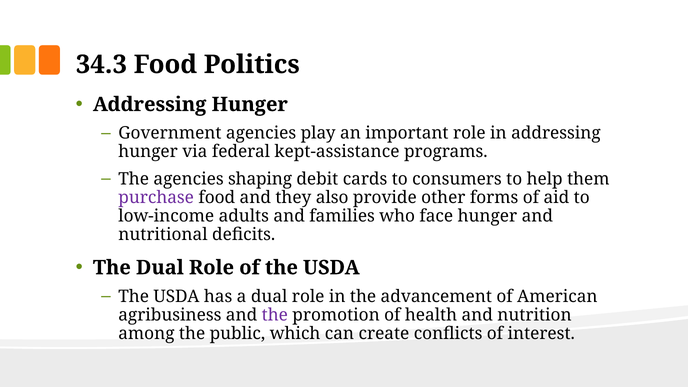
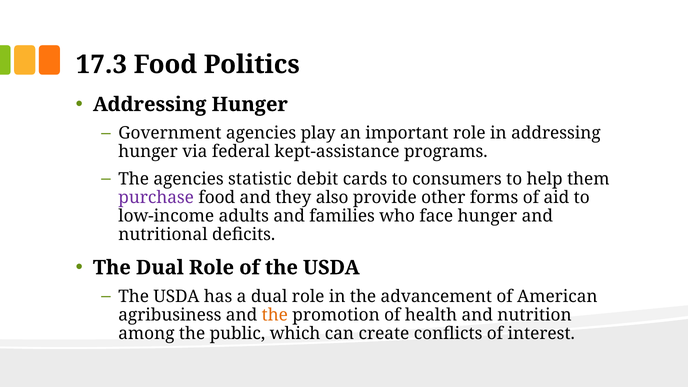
34.3: 34.3 -> 17.3 (101, 65)
shaping: shaping -> statistic (260, 179)
the colour: purple -> orange (275, 315)
